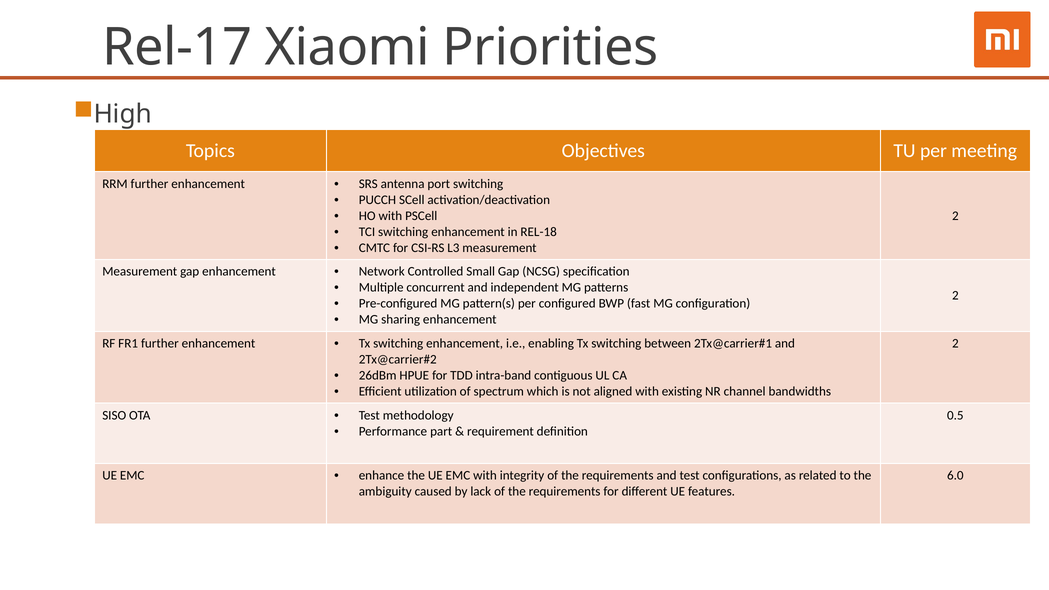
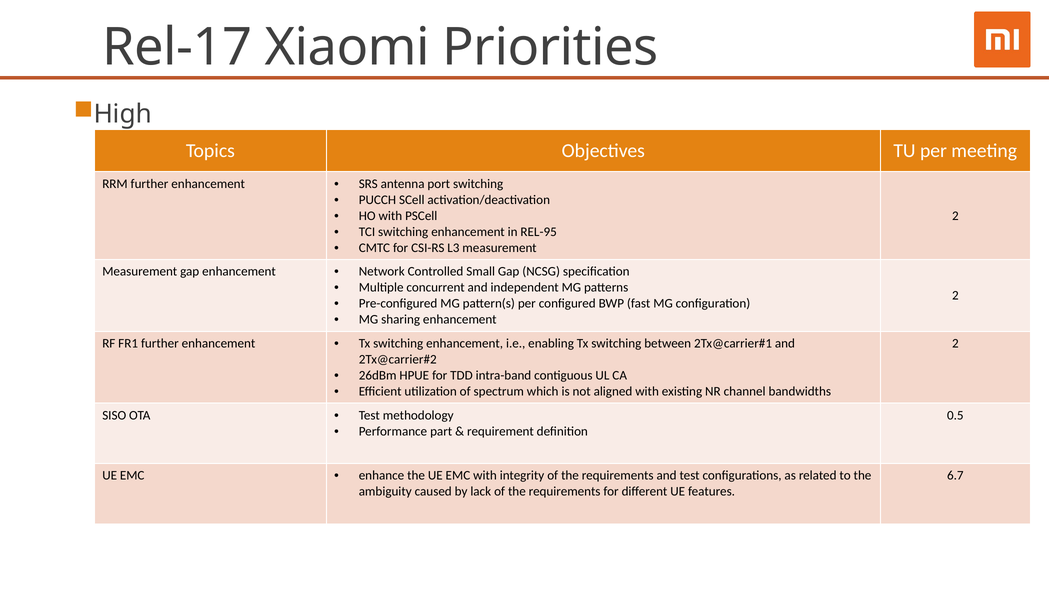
REL-18: REL-18 -> REL-95 (539, 232)
6.0: 6.0 -> 6.7 (955, 476)
